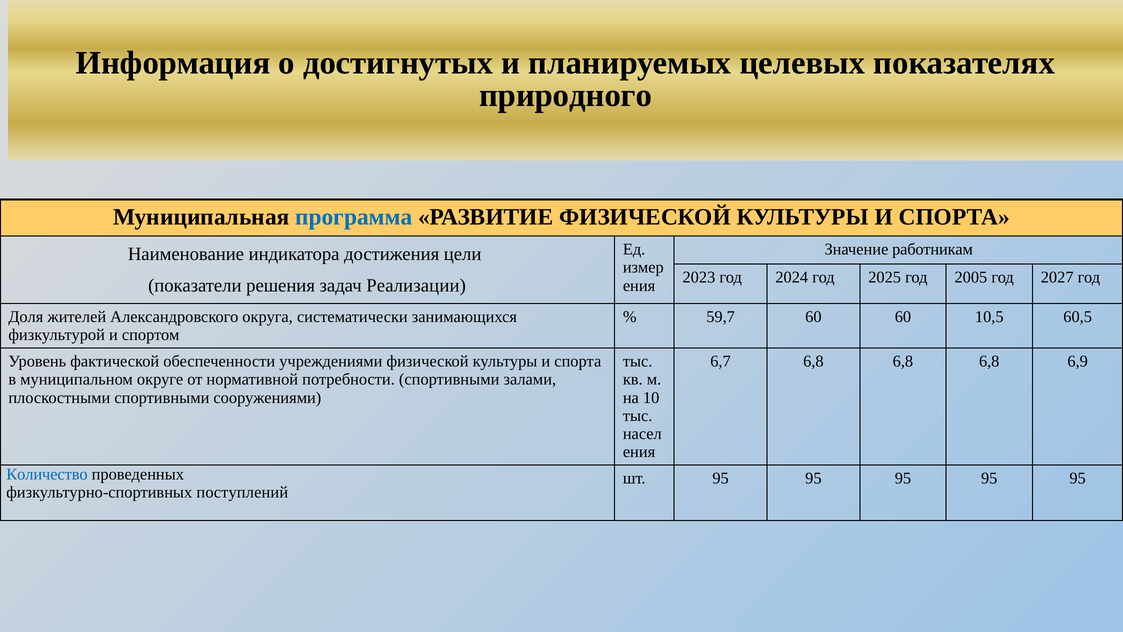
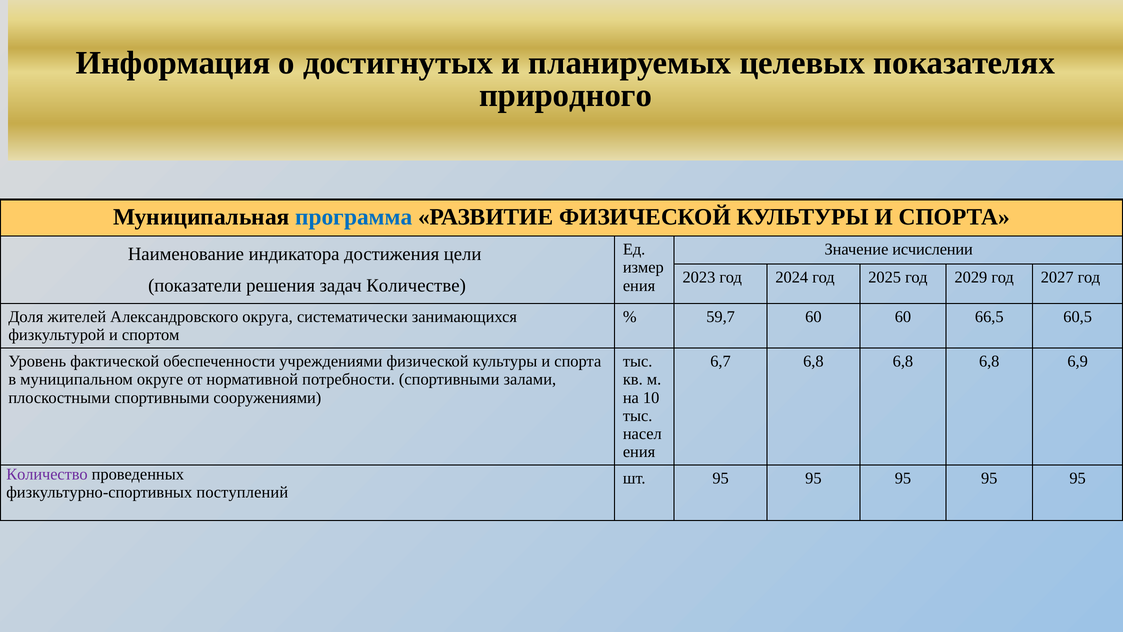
работникам: работникам -> исчислении (933, 249)
2005: 2005 -> 2029 (971, 277)
Реализации: Реализации -> Количестве (416, 285)
10,5: 10,5 -> 66,5 (989, 317)
Количество colour: blue -> purple (47, 474)
